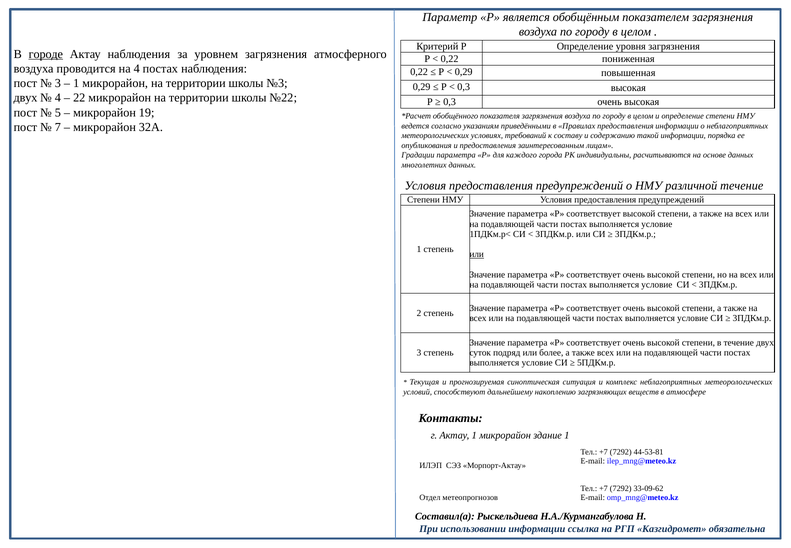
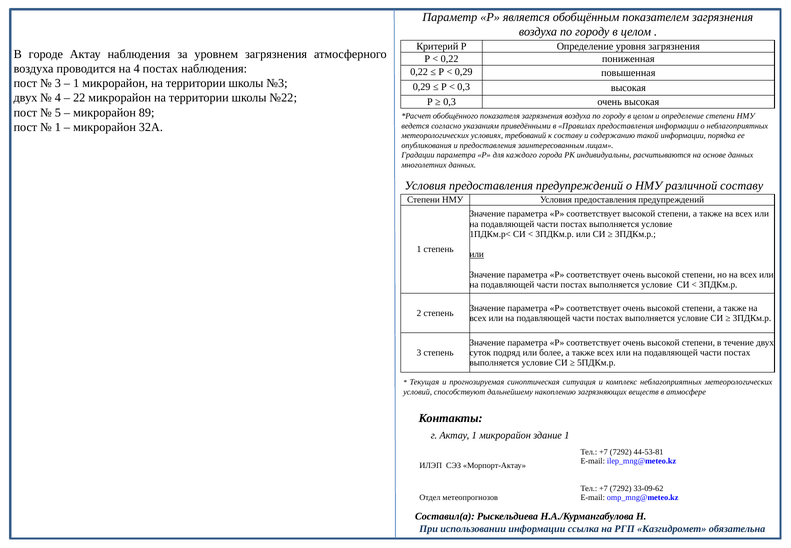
городе underline: present -> none (46, 54)
19: 19 -> 89 (147, 112)
7: 7 -> 1 (58, 127)
различной течение: течение -> составу (742, 186)
